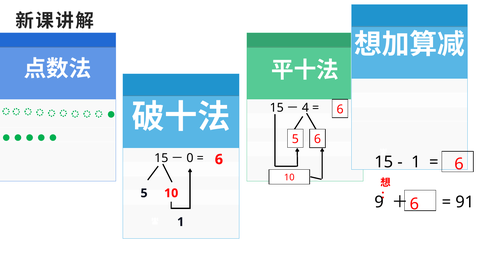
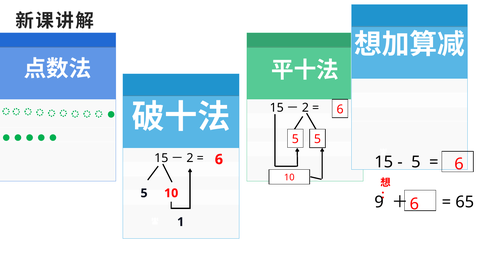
4: 4 -> 2 (305, 108)
5 6: 6 -> 5 (317, 139)
0: 0 -> 2 (190, 158)
1: 1 -> 5 (416, 162)
91: 91 -> 65 (465, 202)
